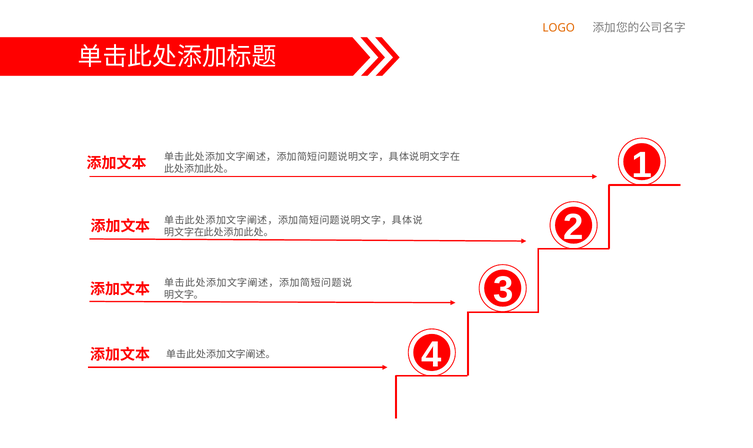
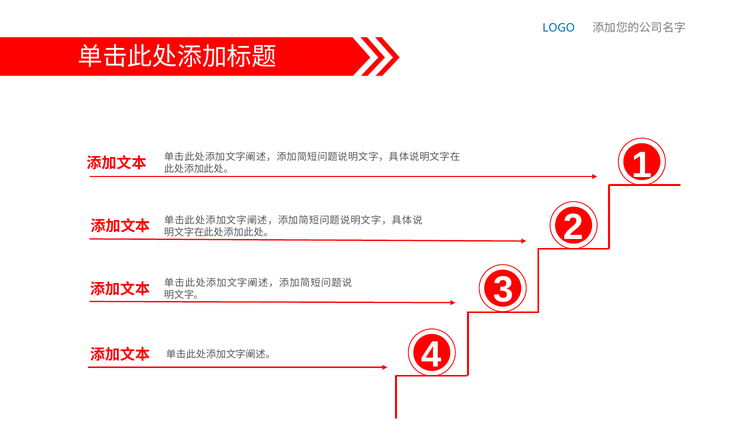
LOGO colour: orange -> blue (559, 28)
